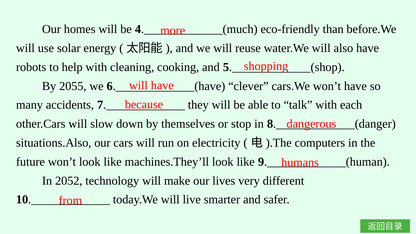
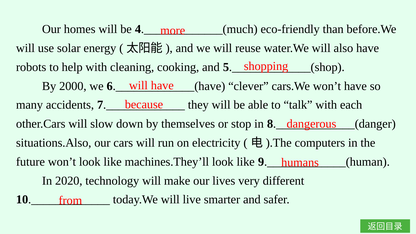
2055: 2055 -> 2000 (73, 86)
2052: 2052 -> 2020 (69, 181)
